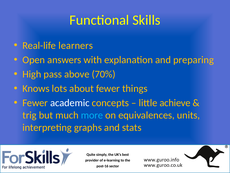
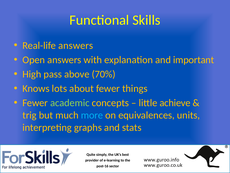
Real-life learners: learners -> answers (76, 45)
preparing: preparing -> important (194, 60)
academic colour: white -> light green (70, 103)
